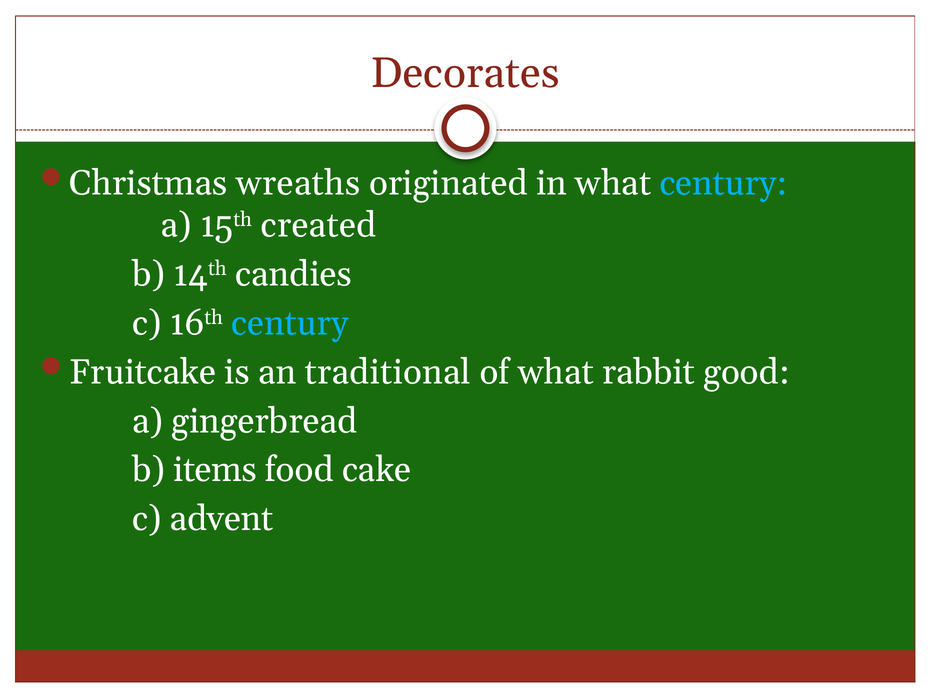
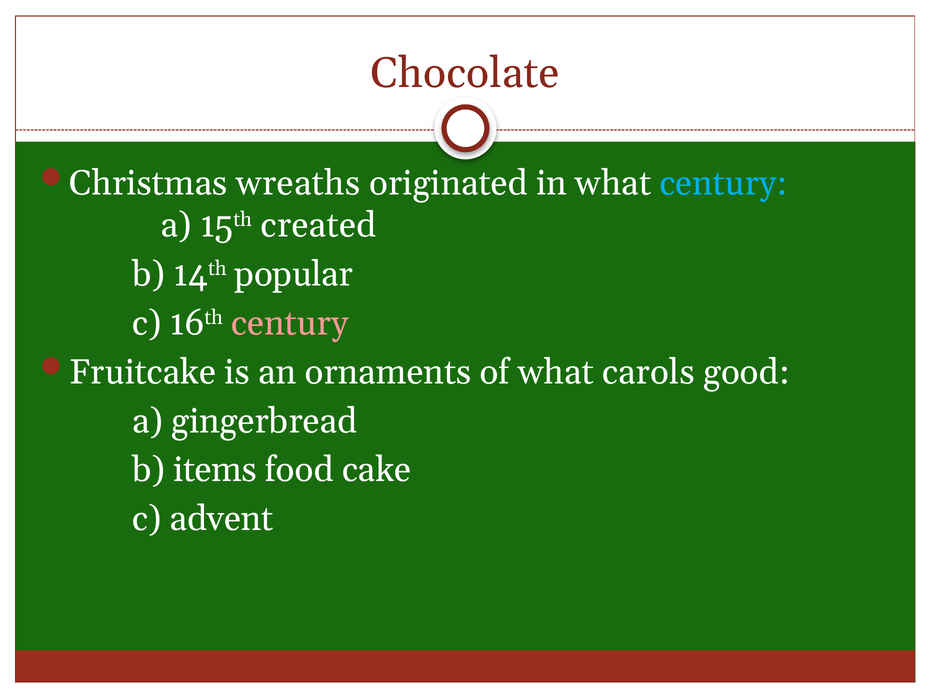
Decorates: Decorates -> Chocolate (465, 73)
candies: candies -> popular (294, 274)
century colour: light blue -> pink (290, 323)
traditional: traditional -> ornaments (388, 372)
rabbit: rabbit -> carols (648, 372)
